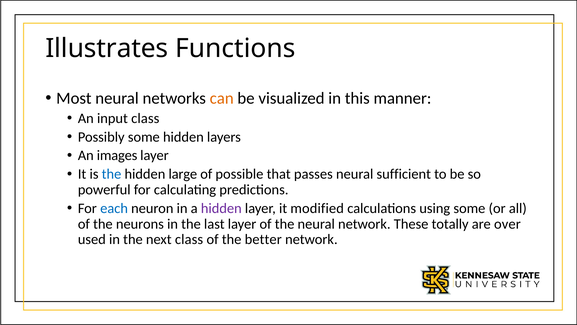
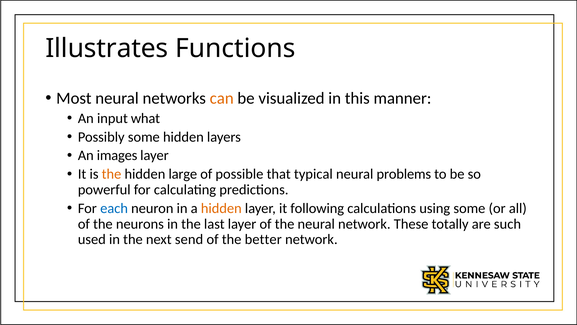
input class: class -> what (145, 118)
the colour: blue -> orange (112, 174)
passes: passes -> typical (313, 174)
sufficient: sufficient -> problems (404, 174)
hidden colour: purple -> orange (221, 208)
modified: modified -> following (317, 208)
over: over -> such (507, 224)
next class: class -> send (189, 239)
